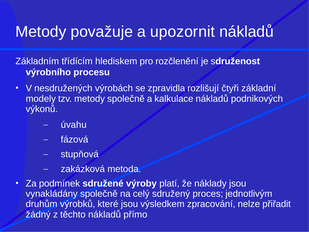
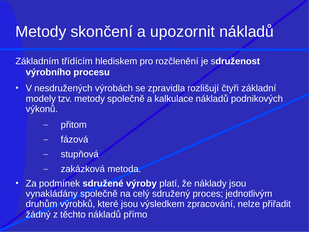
považuje: považuje -> skončení (102, 32)
úvahu: úvahu -> přitom (74, 125)
